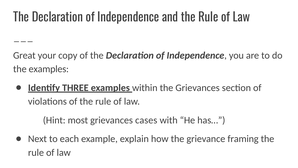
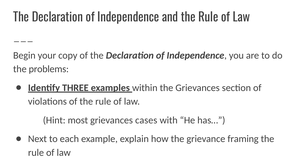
Great: Great -> Begin (24, 55)
the examples: examples -> problems (49, 69)
